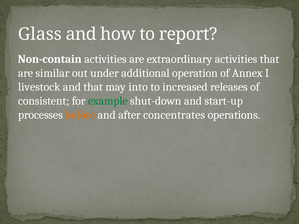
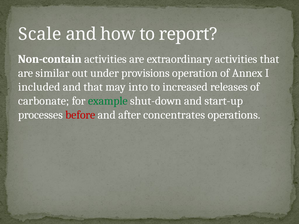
Glass: Glass -> Scale (40, 34)
additional: additional -> provisions (146, 73)
livestock: livestock -> included (39, 87)
consistent: consistent -> carbonate (44, 101)
before colour: orange -> red (80, 115)
